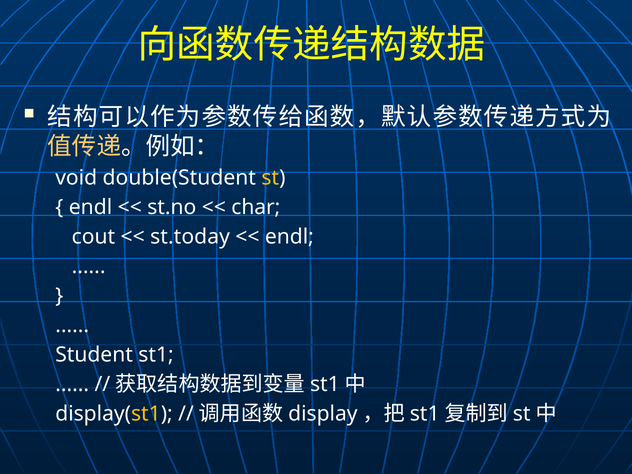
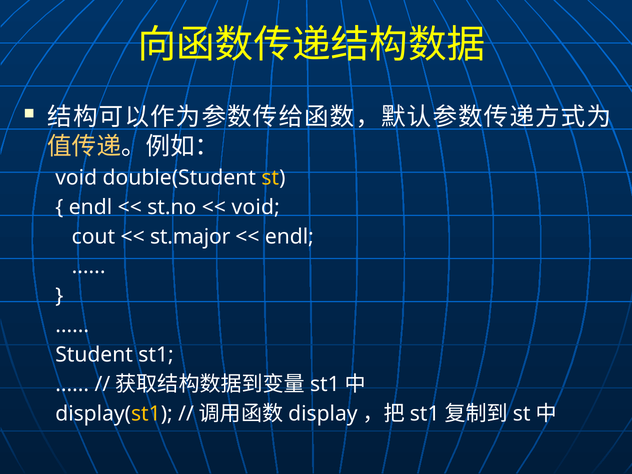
char: char -> void (256, 207)
st.today: st.today -> st.major (190, 237)
